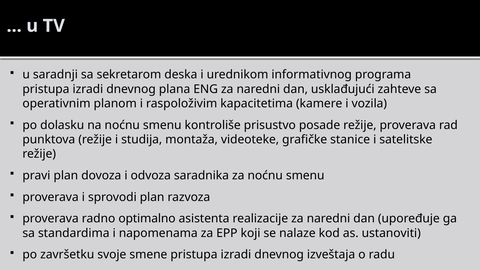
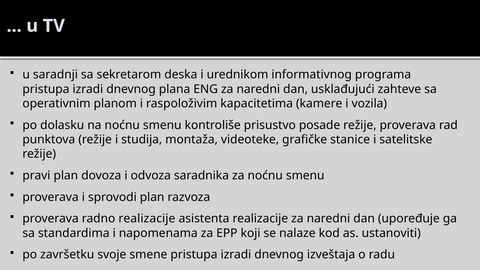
radno optimalno: optimalno -> realizacije (147, 219)
